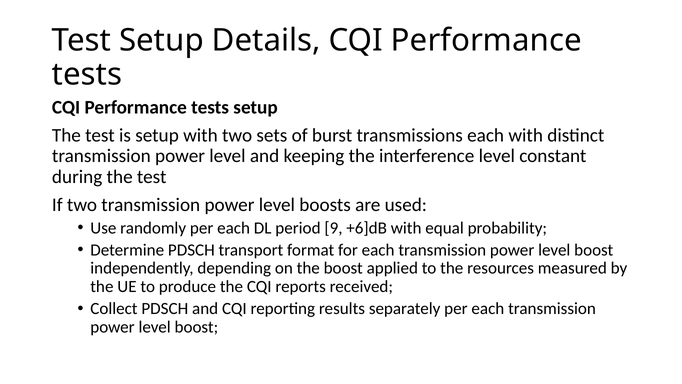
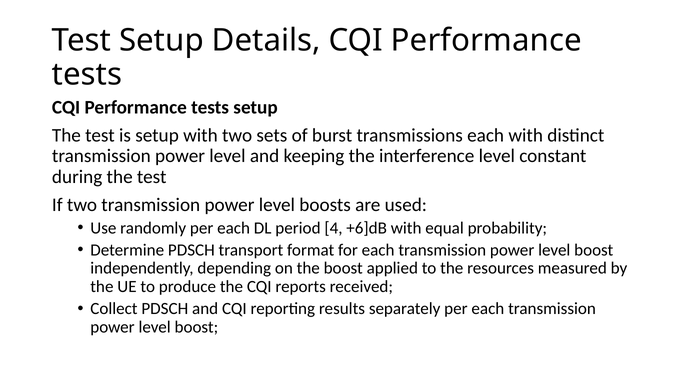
9: 9 -> 4 (333, 228)
